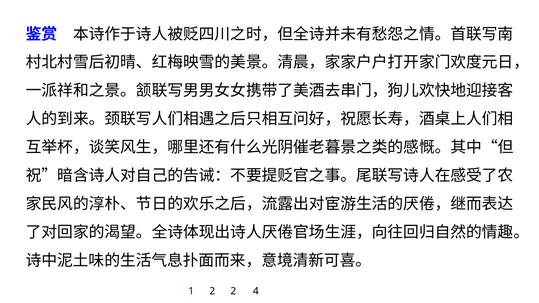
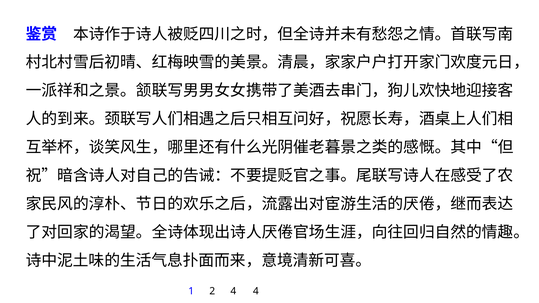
2 2: 2 -> 4 (233, 291)
